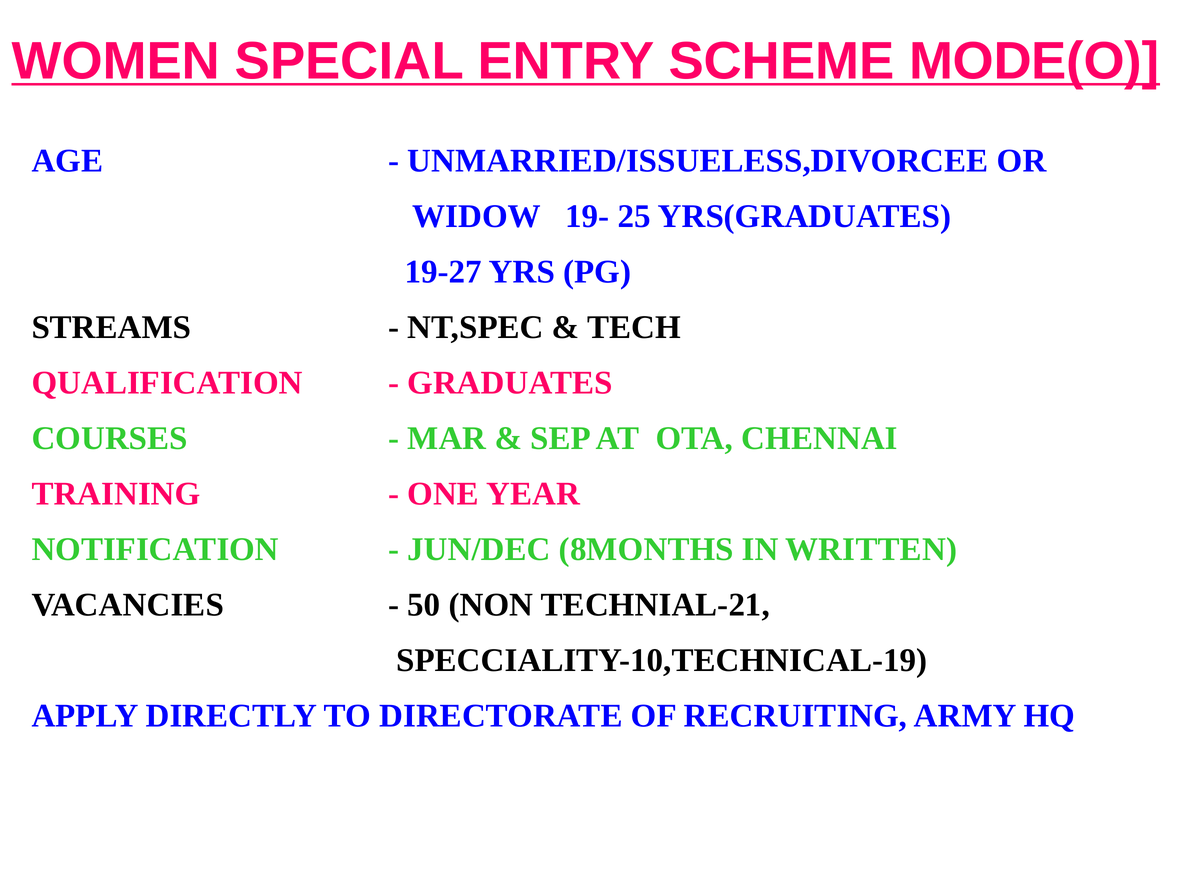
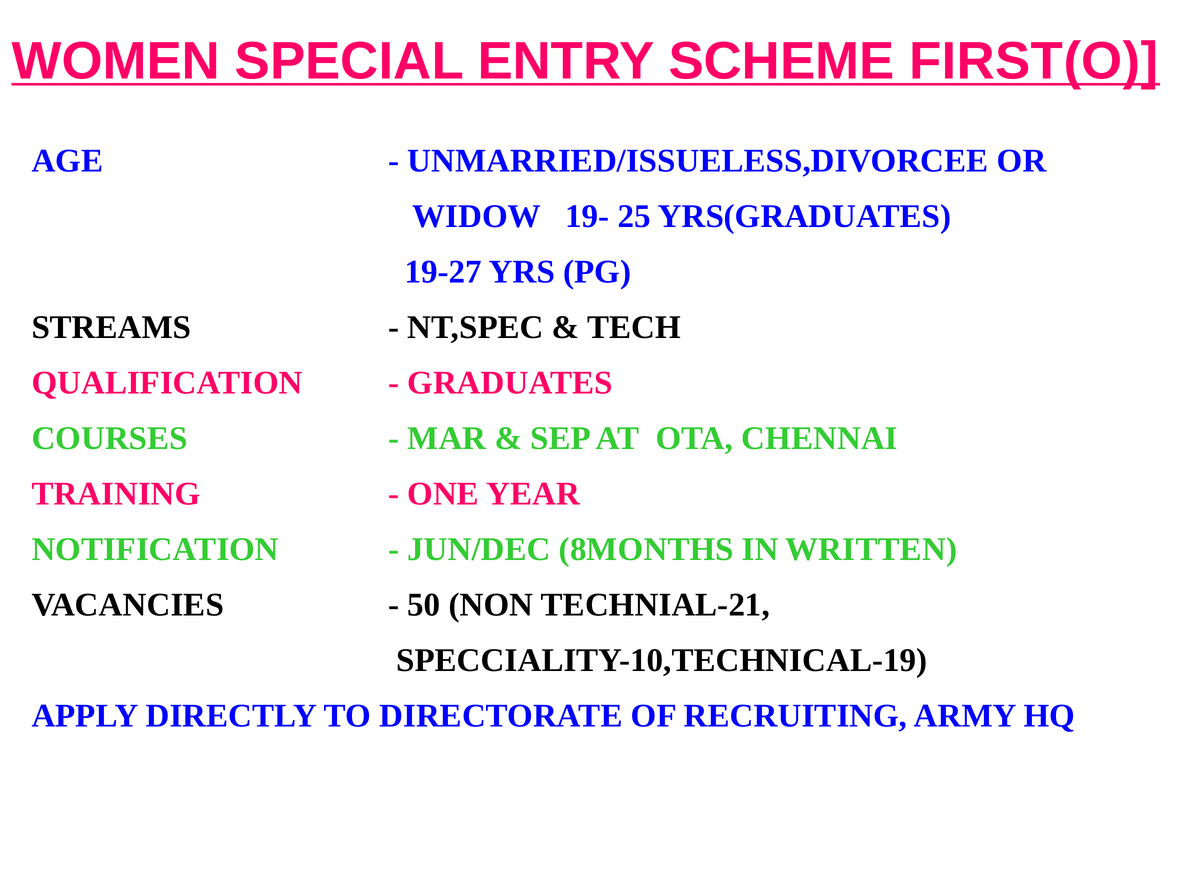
MODE(O: MODE(O -> FIRST(O (1034, 61)
